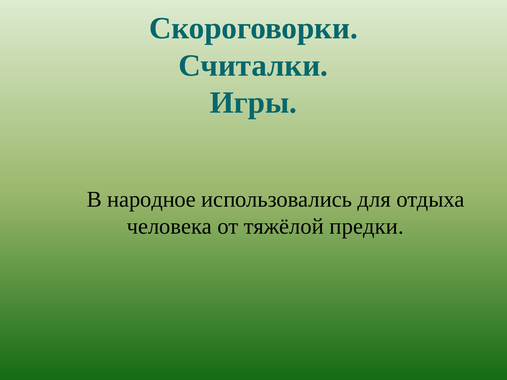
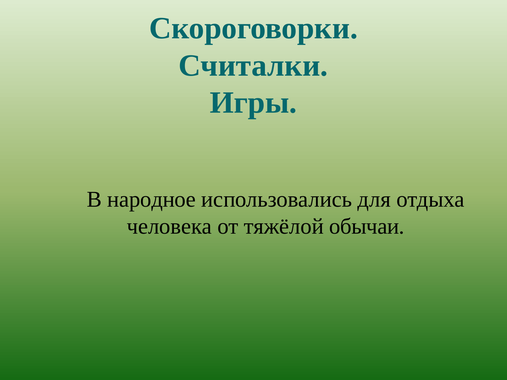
предки: предки -> обычаи (367, 227)
